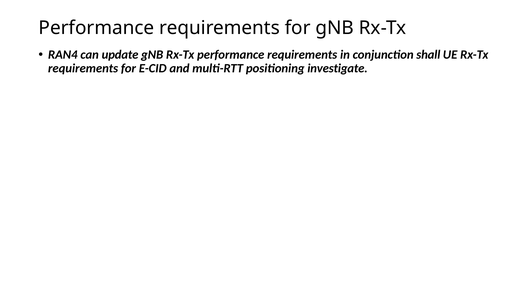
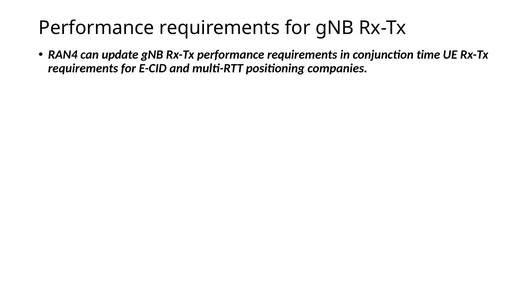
shall: shall -> time (428, 55)
investigate: investigate -> companies (337, 68)
